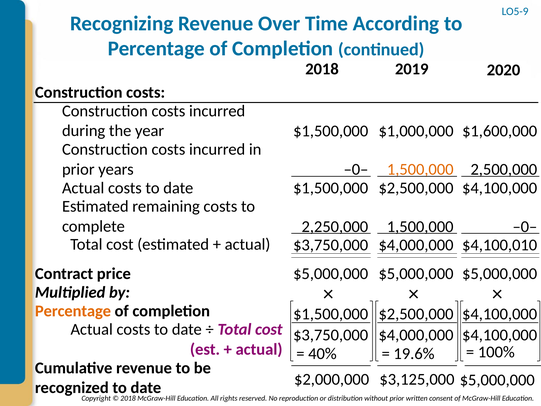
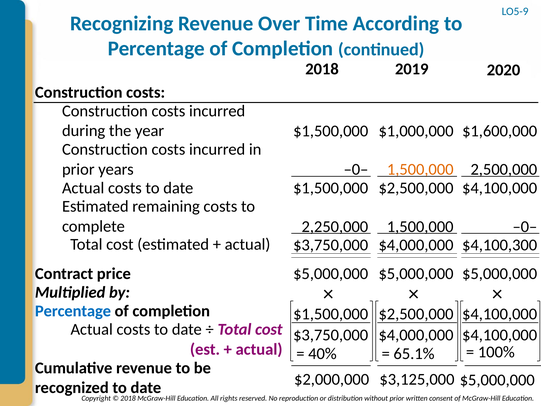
$4,100,010: $4,100,010 -> $4,100,300 (500, 245)
Percentage colour: orange -> blue (73, 311)
19.6%: 19.6% -> 65.1% (414, 354)
